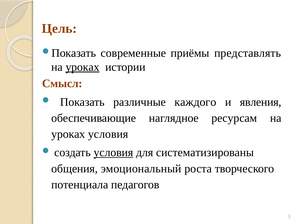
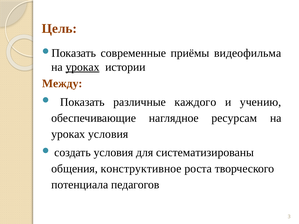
представлять: представлять -> видеофильма (248, 53)
Смысл: Смысл -> Между (62, 84)
явления: явления -> учению (261, 102)
условия underline: present -> none (113, 153)
эмоциональный: эмоциональный -> конструктивное (141, 169)
